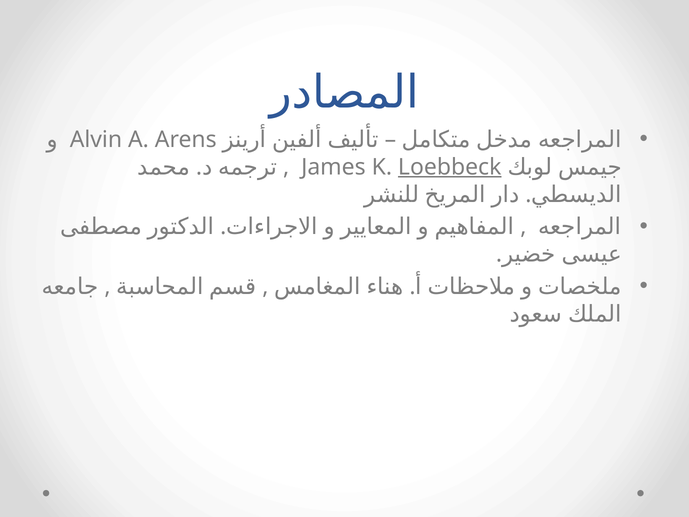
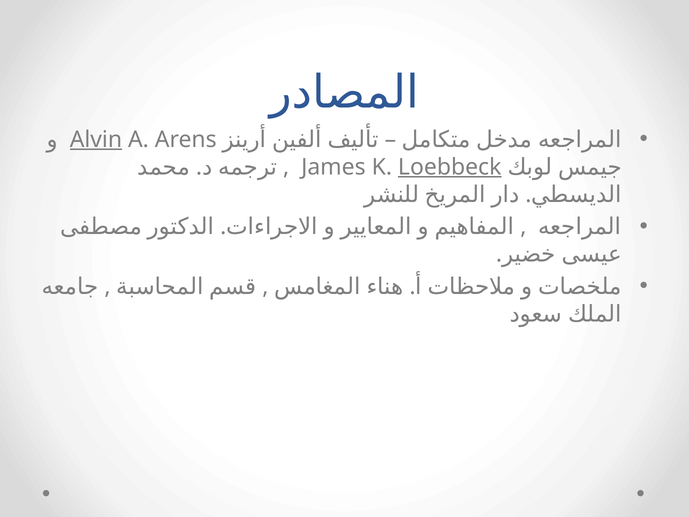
Alvin underline: none -> present (96, 139)
